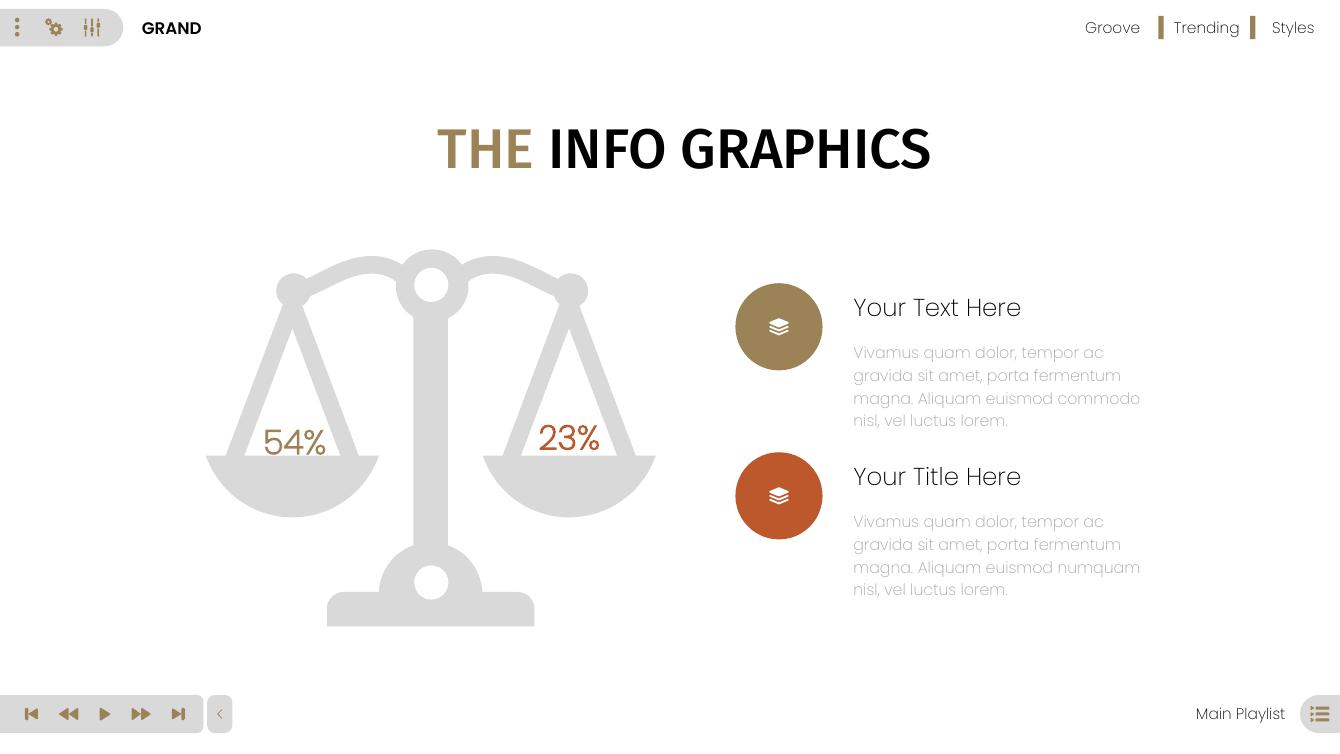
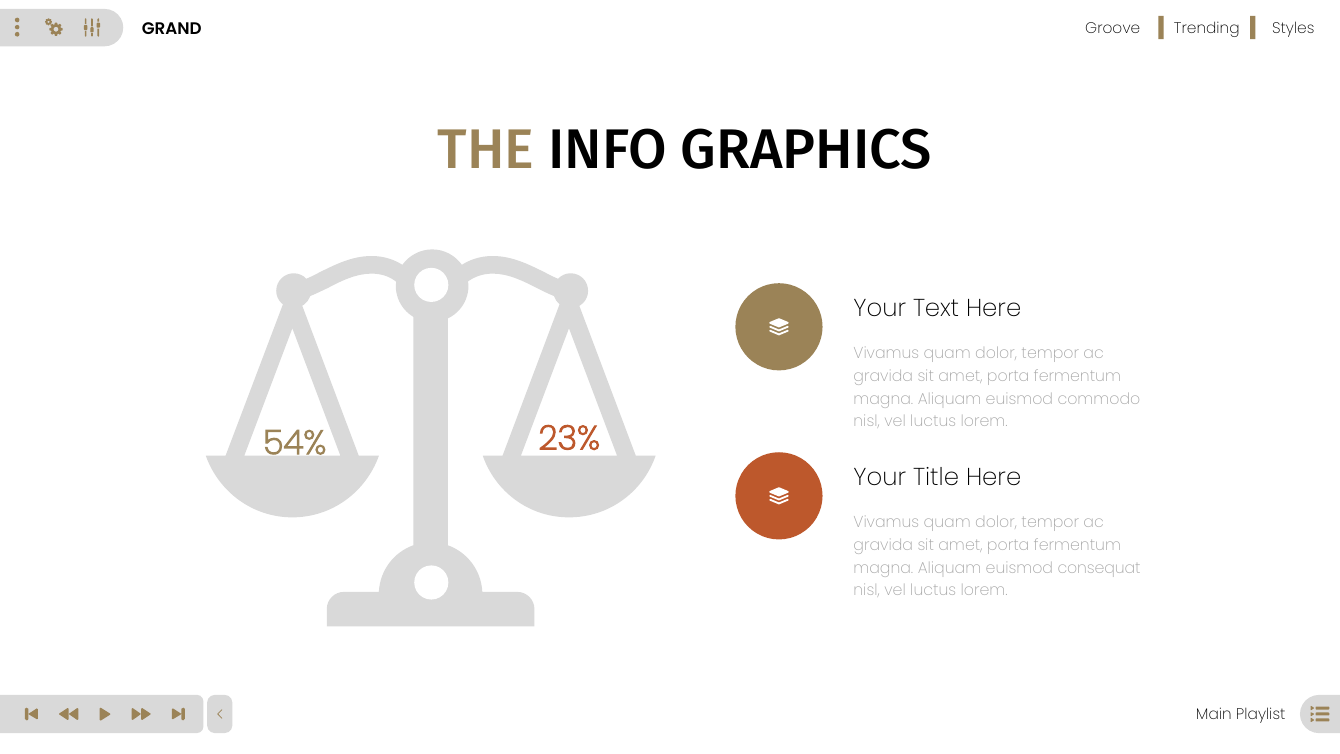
numquam: numquam -> consequat (1099, 568)
